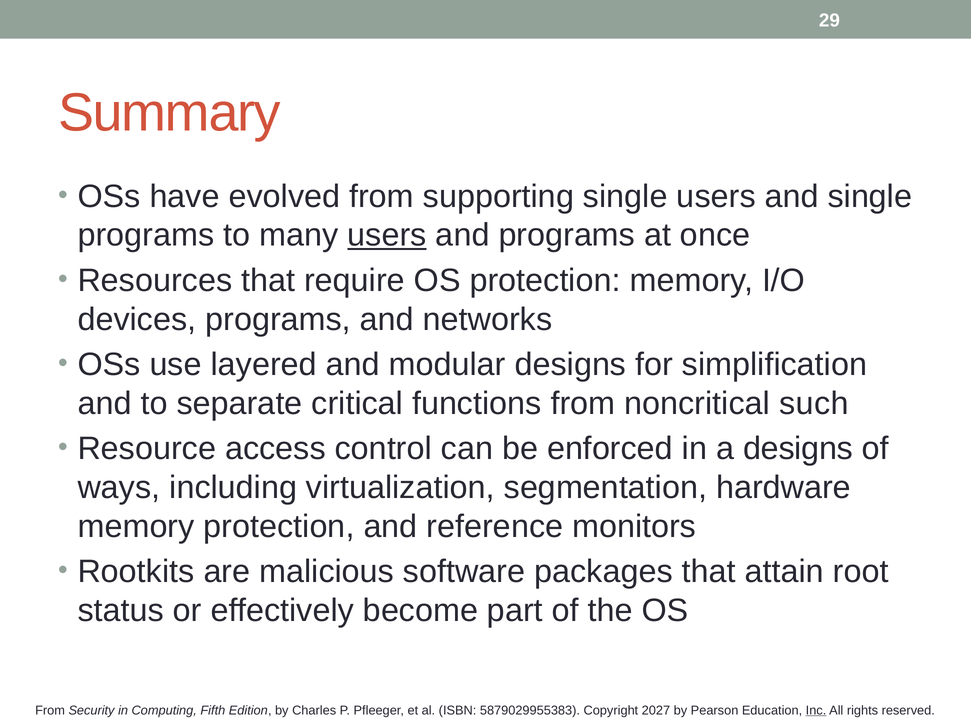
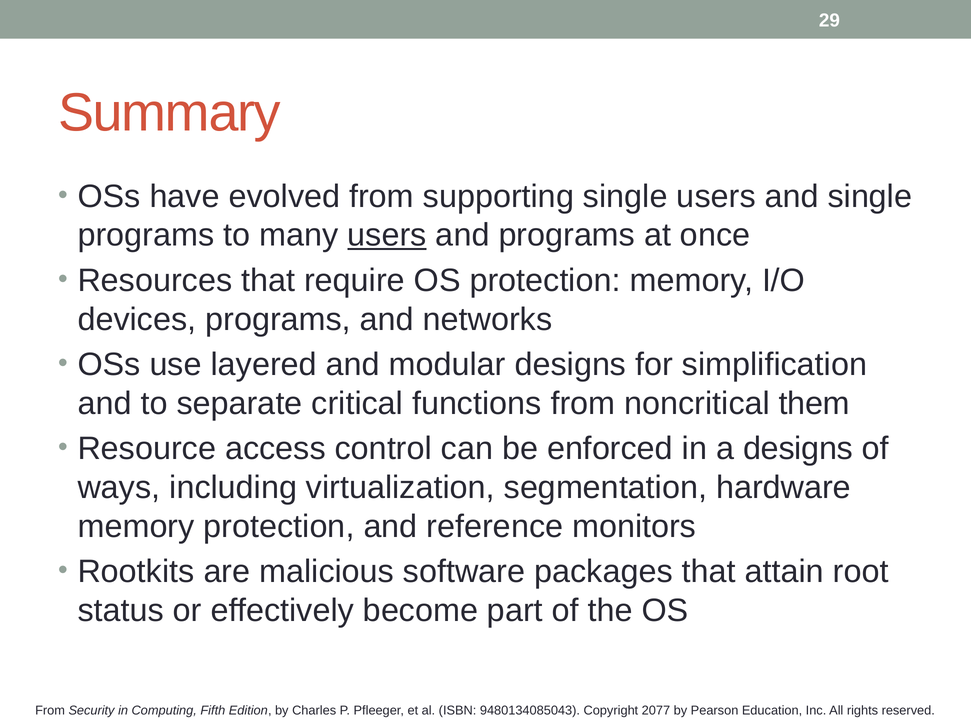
such: such -> them (814, 404)
5879029955383: 5879029955383 -> 9480134085043 (530, 711)
2027: 2027 -> 2077 (656, 711)
Inc underline: present -> none (816, 711)
